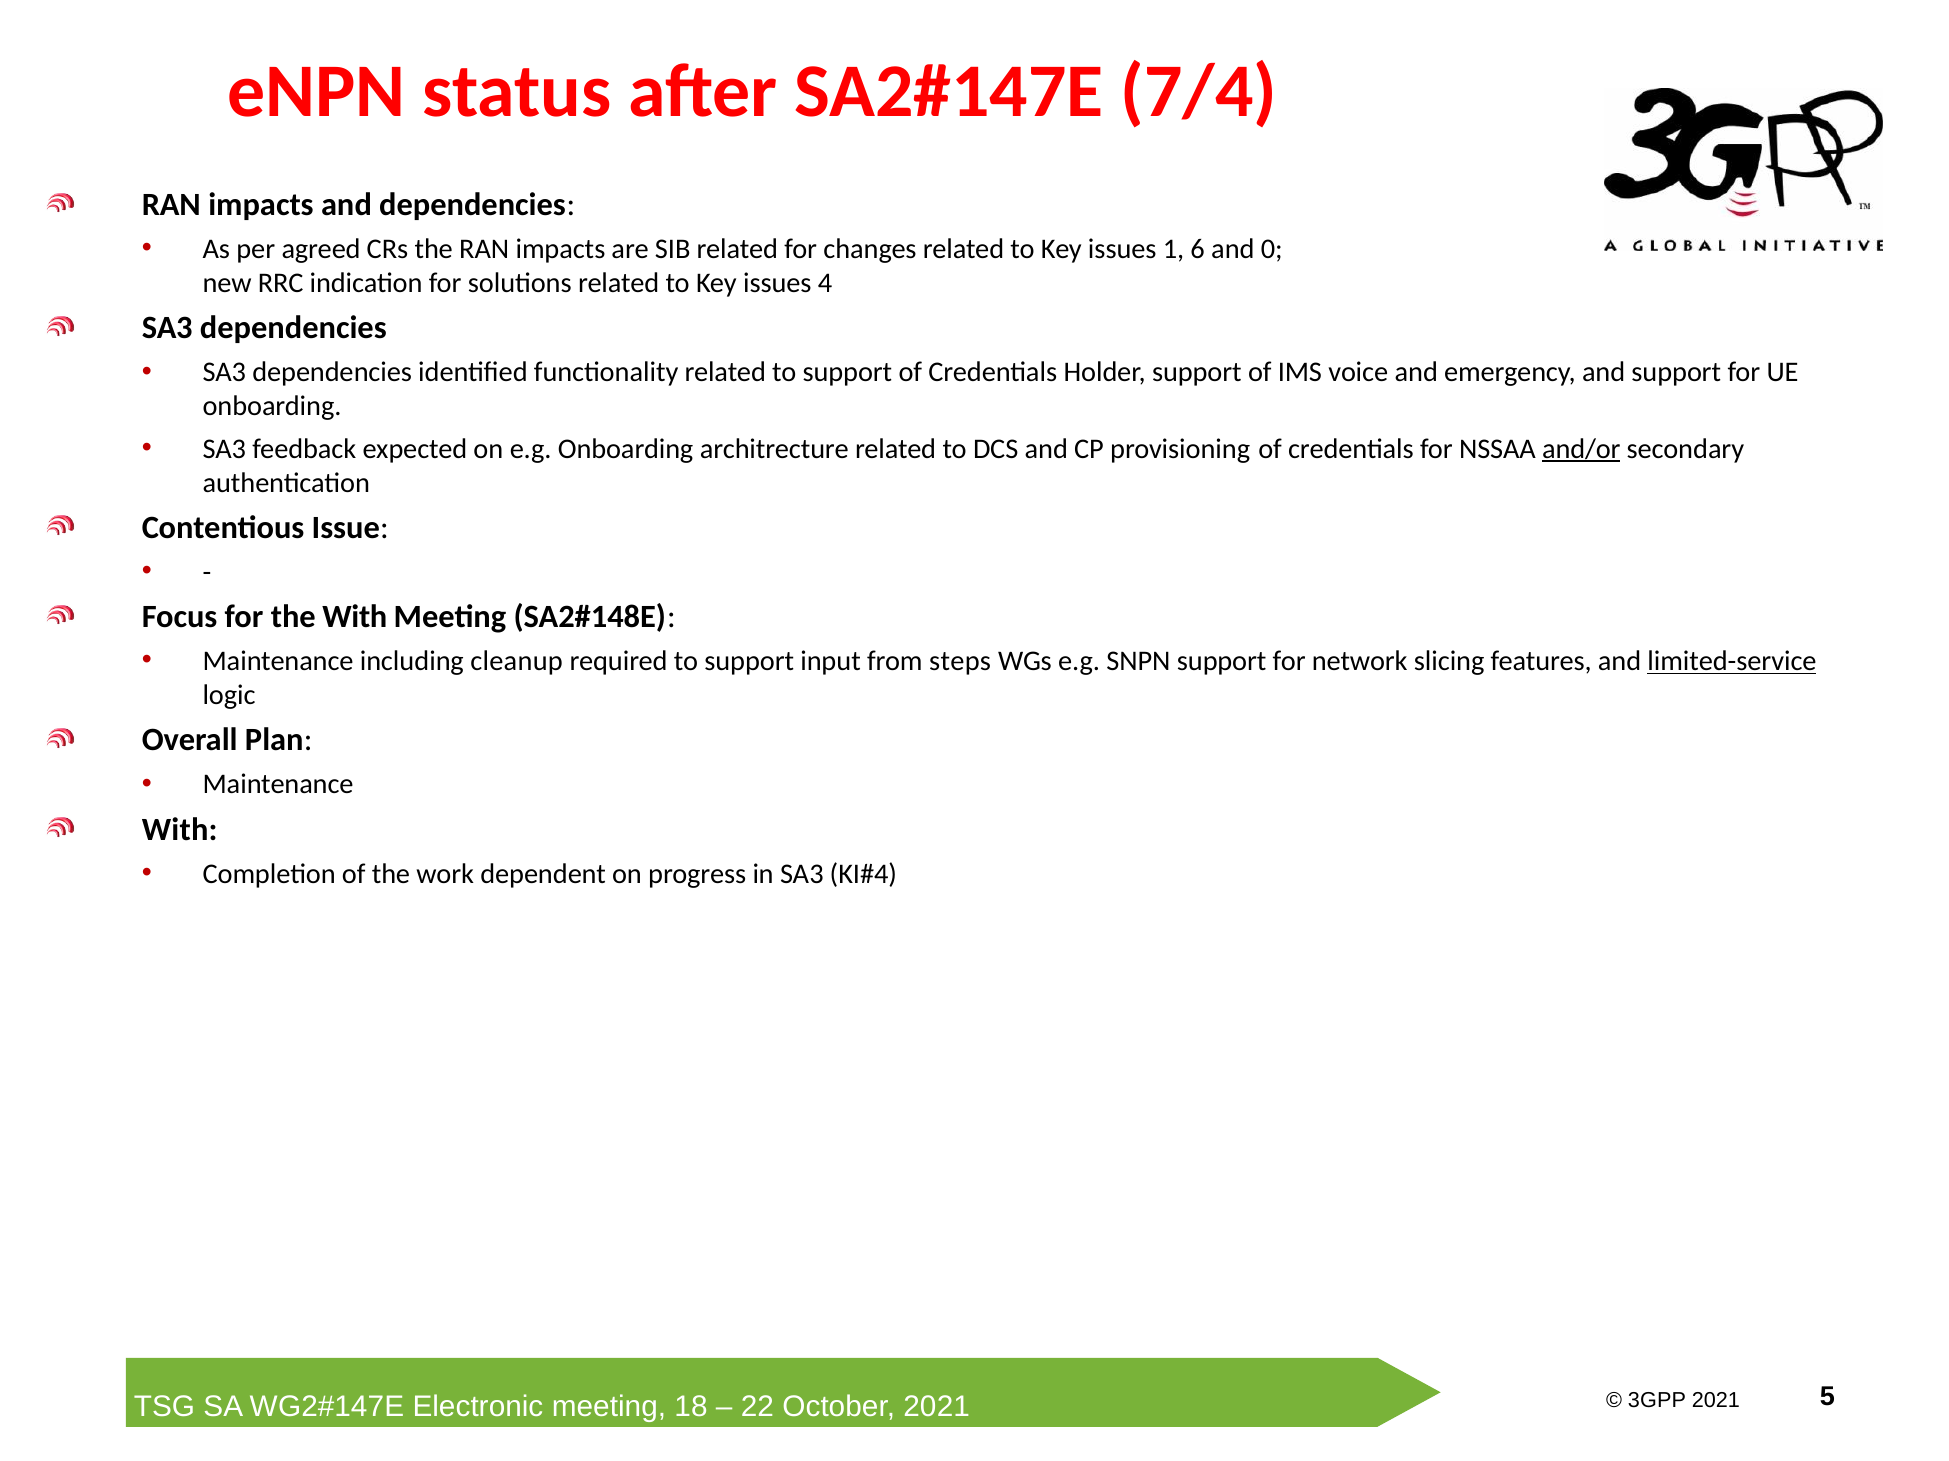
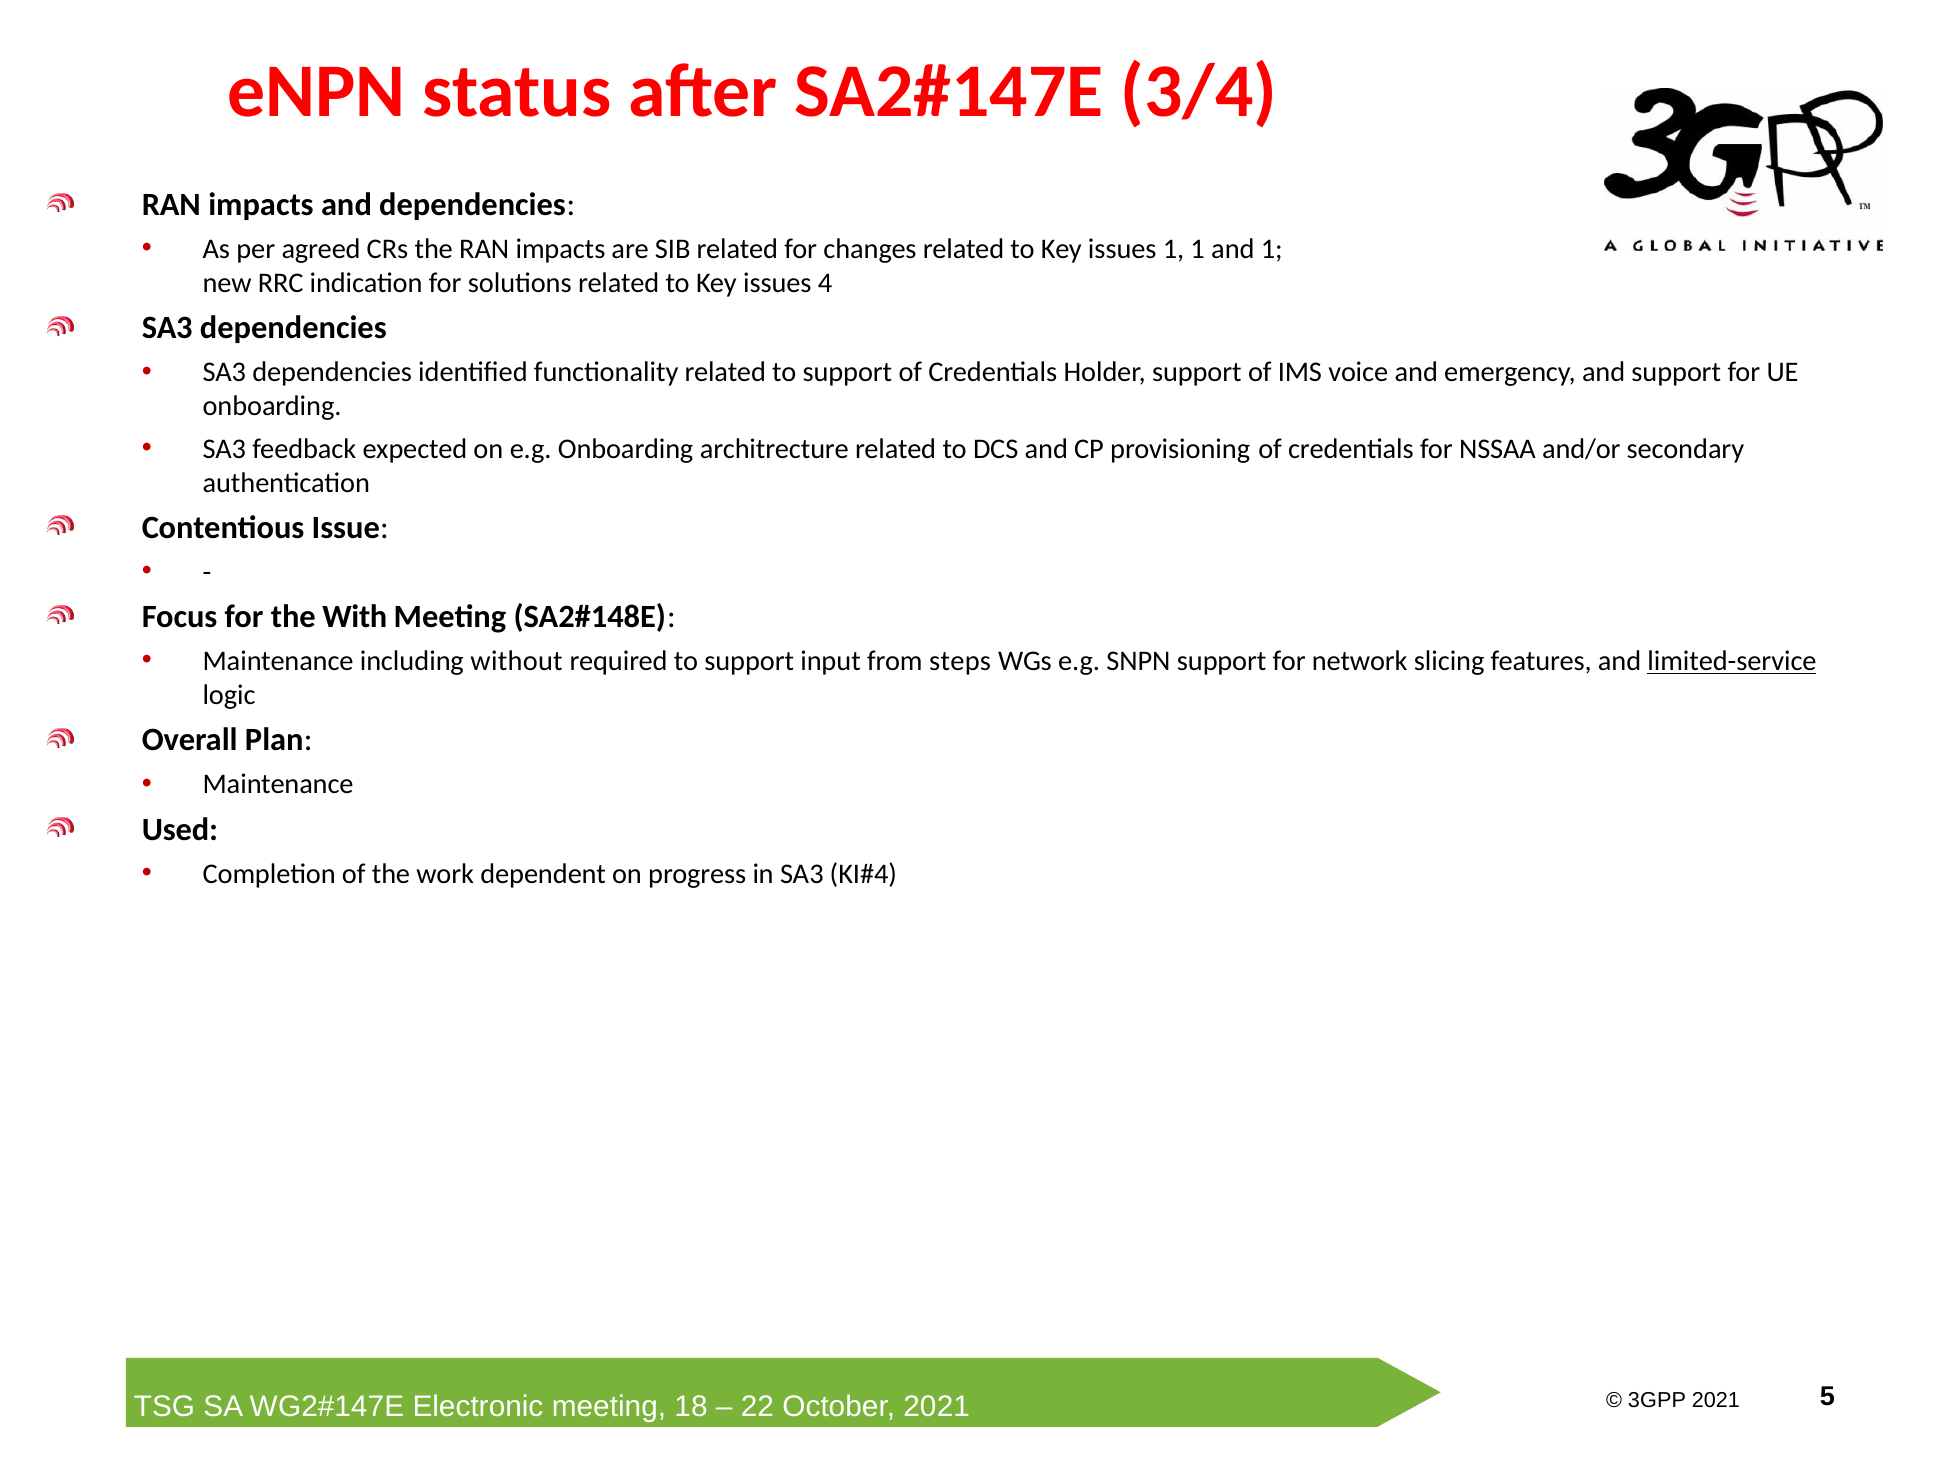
7/4: 7/4 -> 3/4 (1199, 92)
1 6: 6 -> 1 (1198, 249)
and 0: 0 -> 1 (1272, 249)
and/or underline: present -> none (1581, 449)
cleanup: cleanup -> without (517, 662)
With: With -> Used (180, 830)
